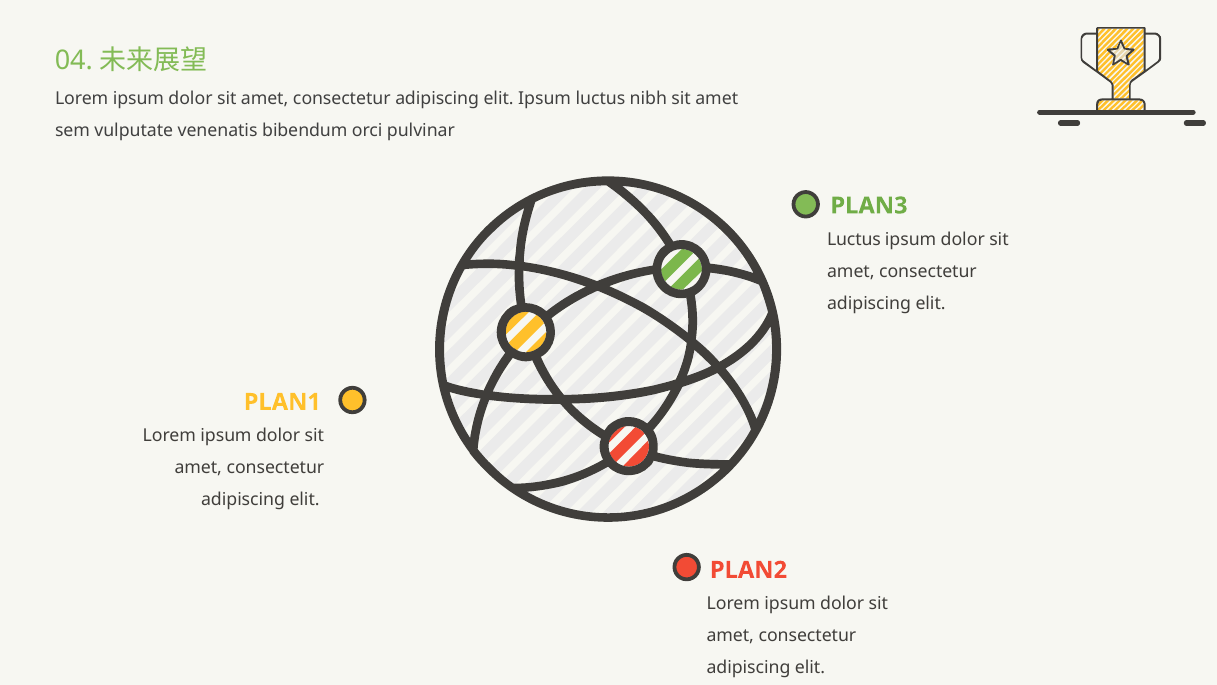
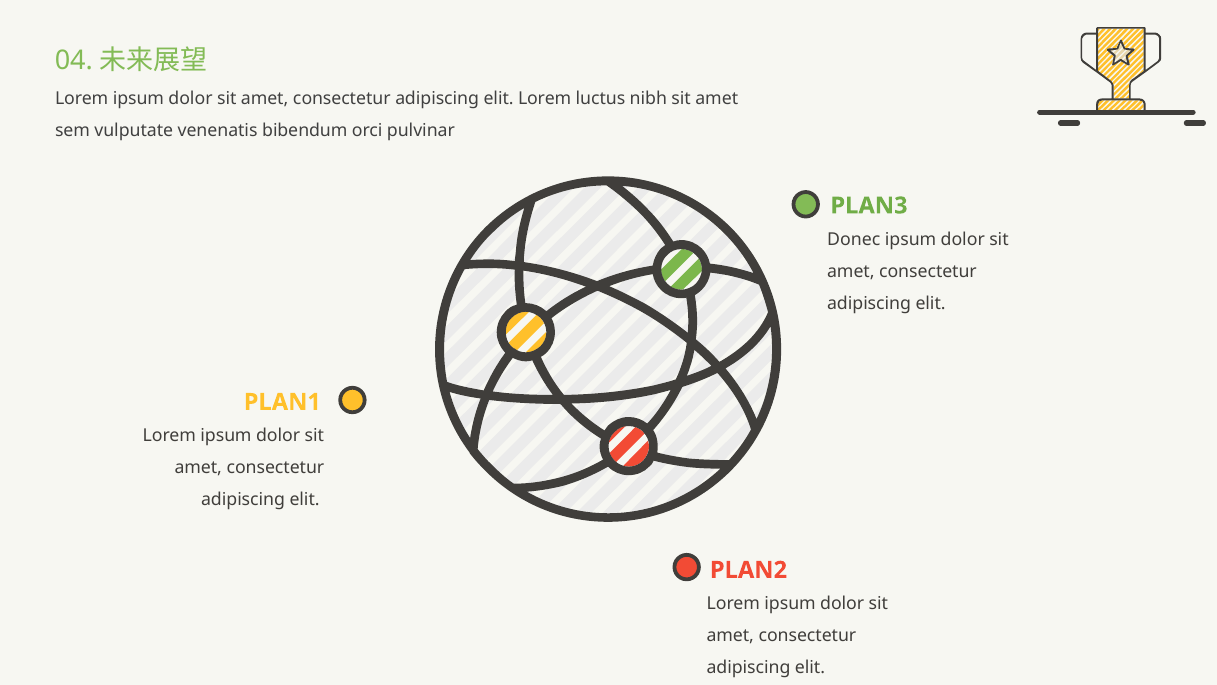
elit Ipsum: Ipsum -> Lorem (545, 98)
Luctus: Luctus -> Donec (854, 240)
